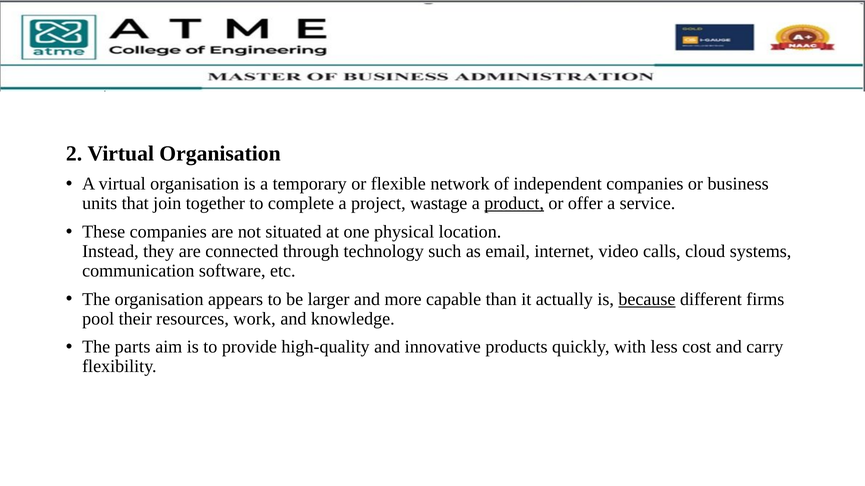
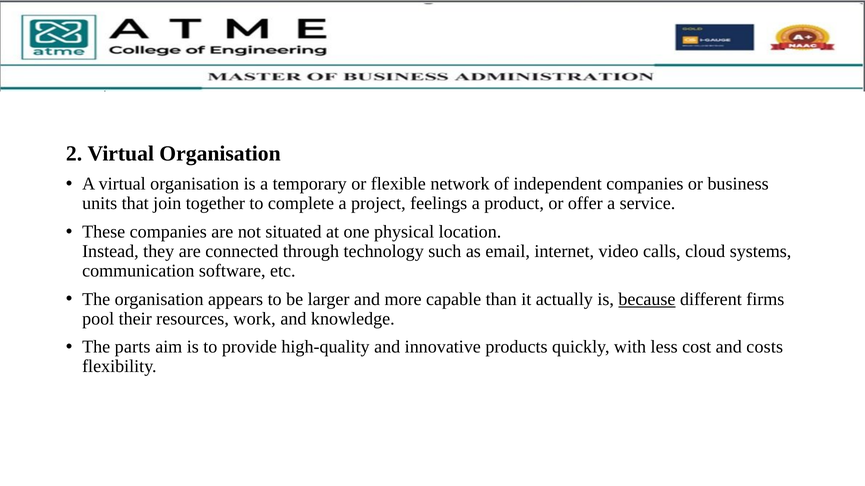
wastage: wastage -> feelings (439, 204)
product underline: present -> none (514, 204)
carry: carry -> costs (765, 347)
